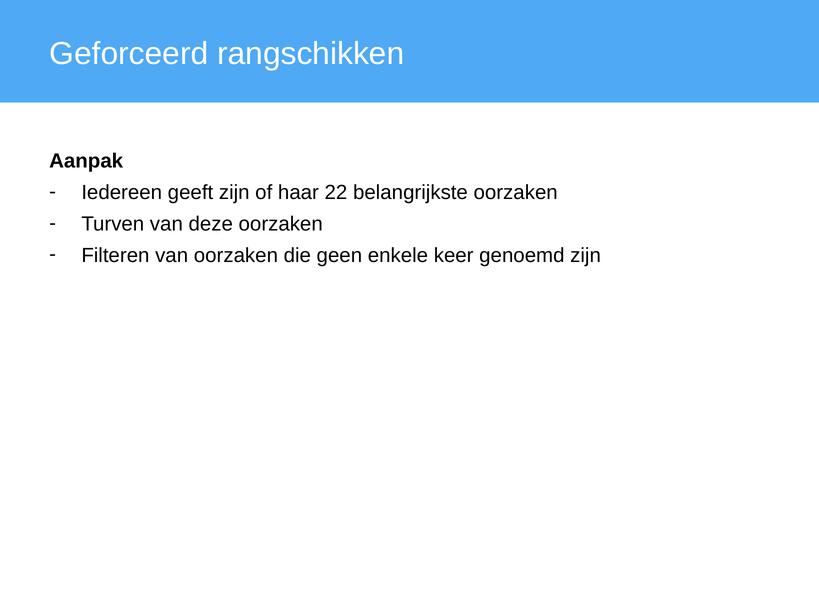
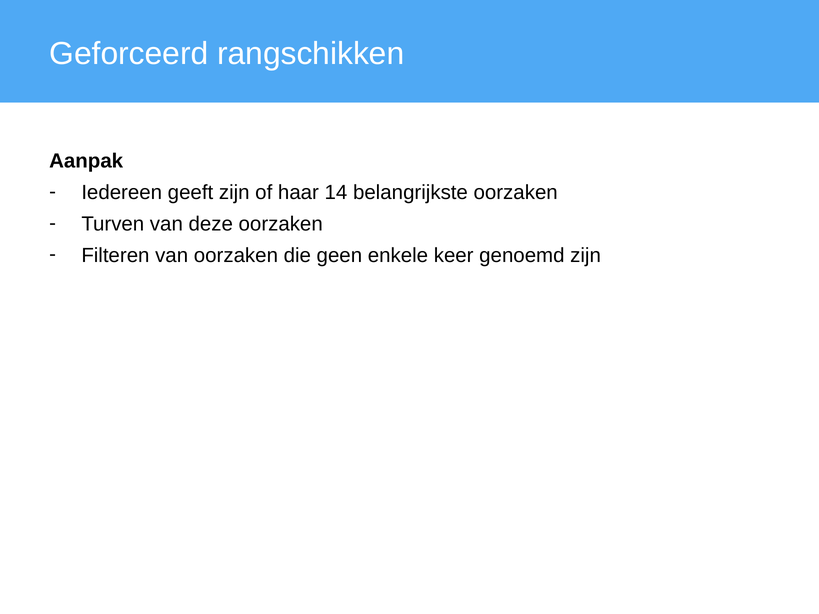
22: 22 -> 14 (336, 193)
